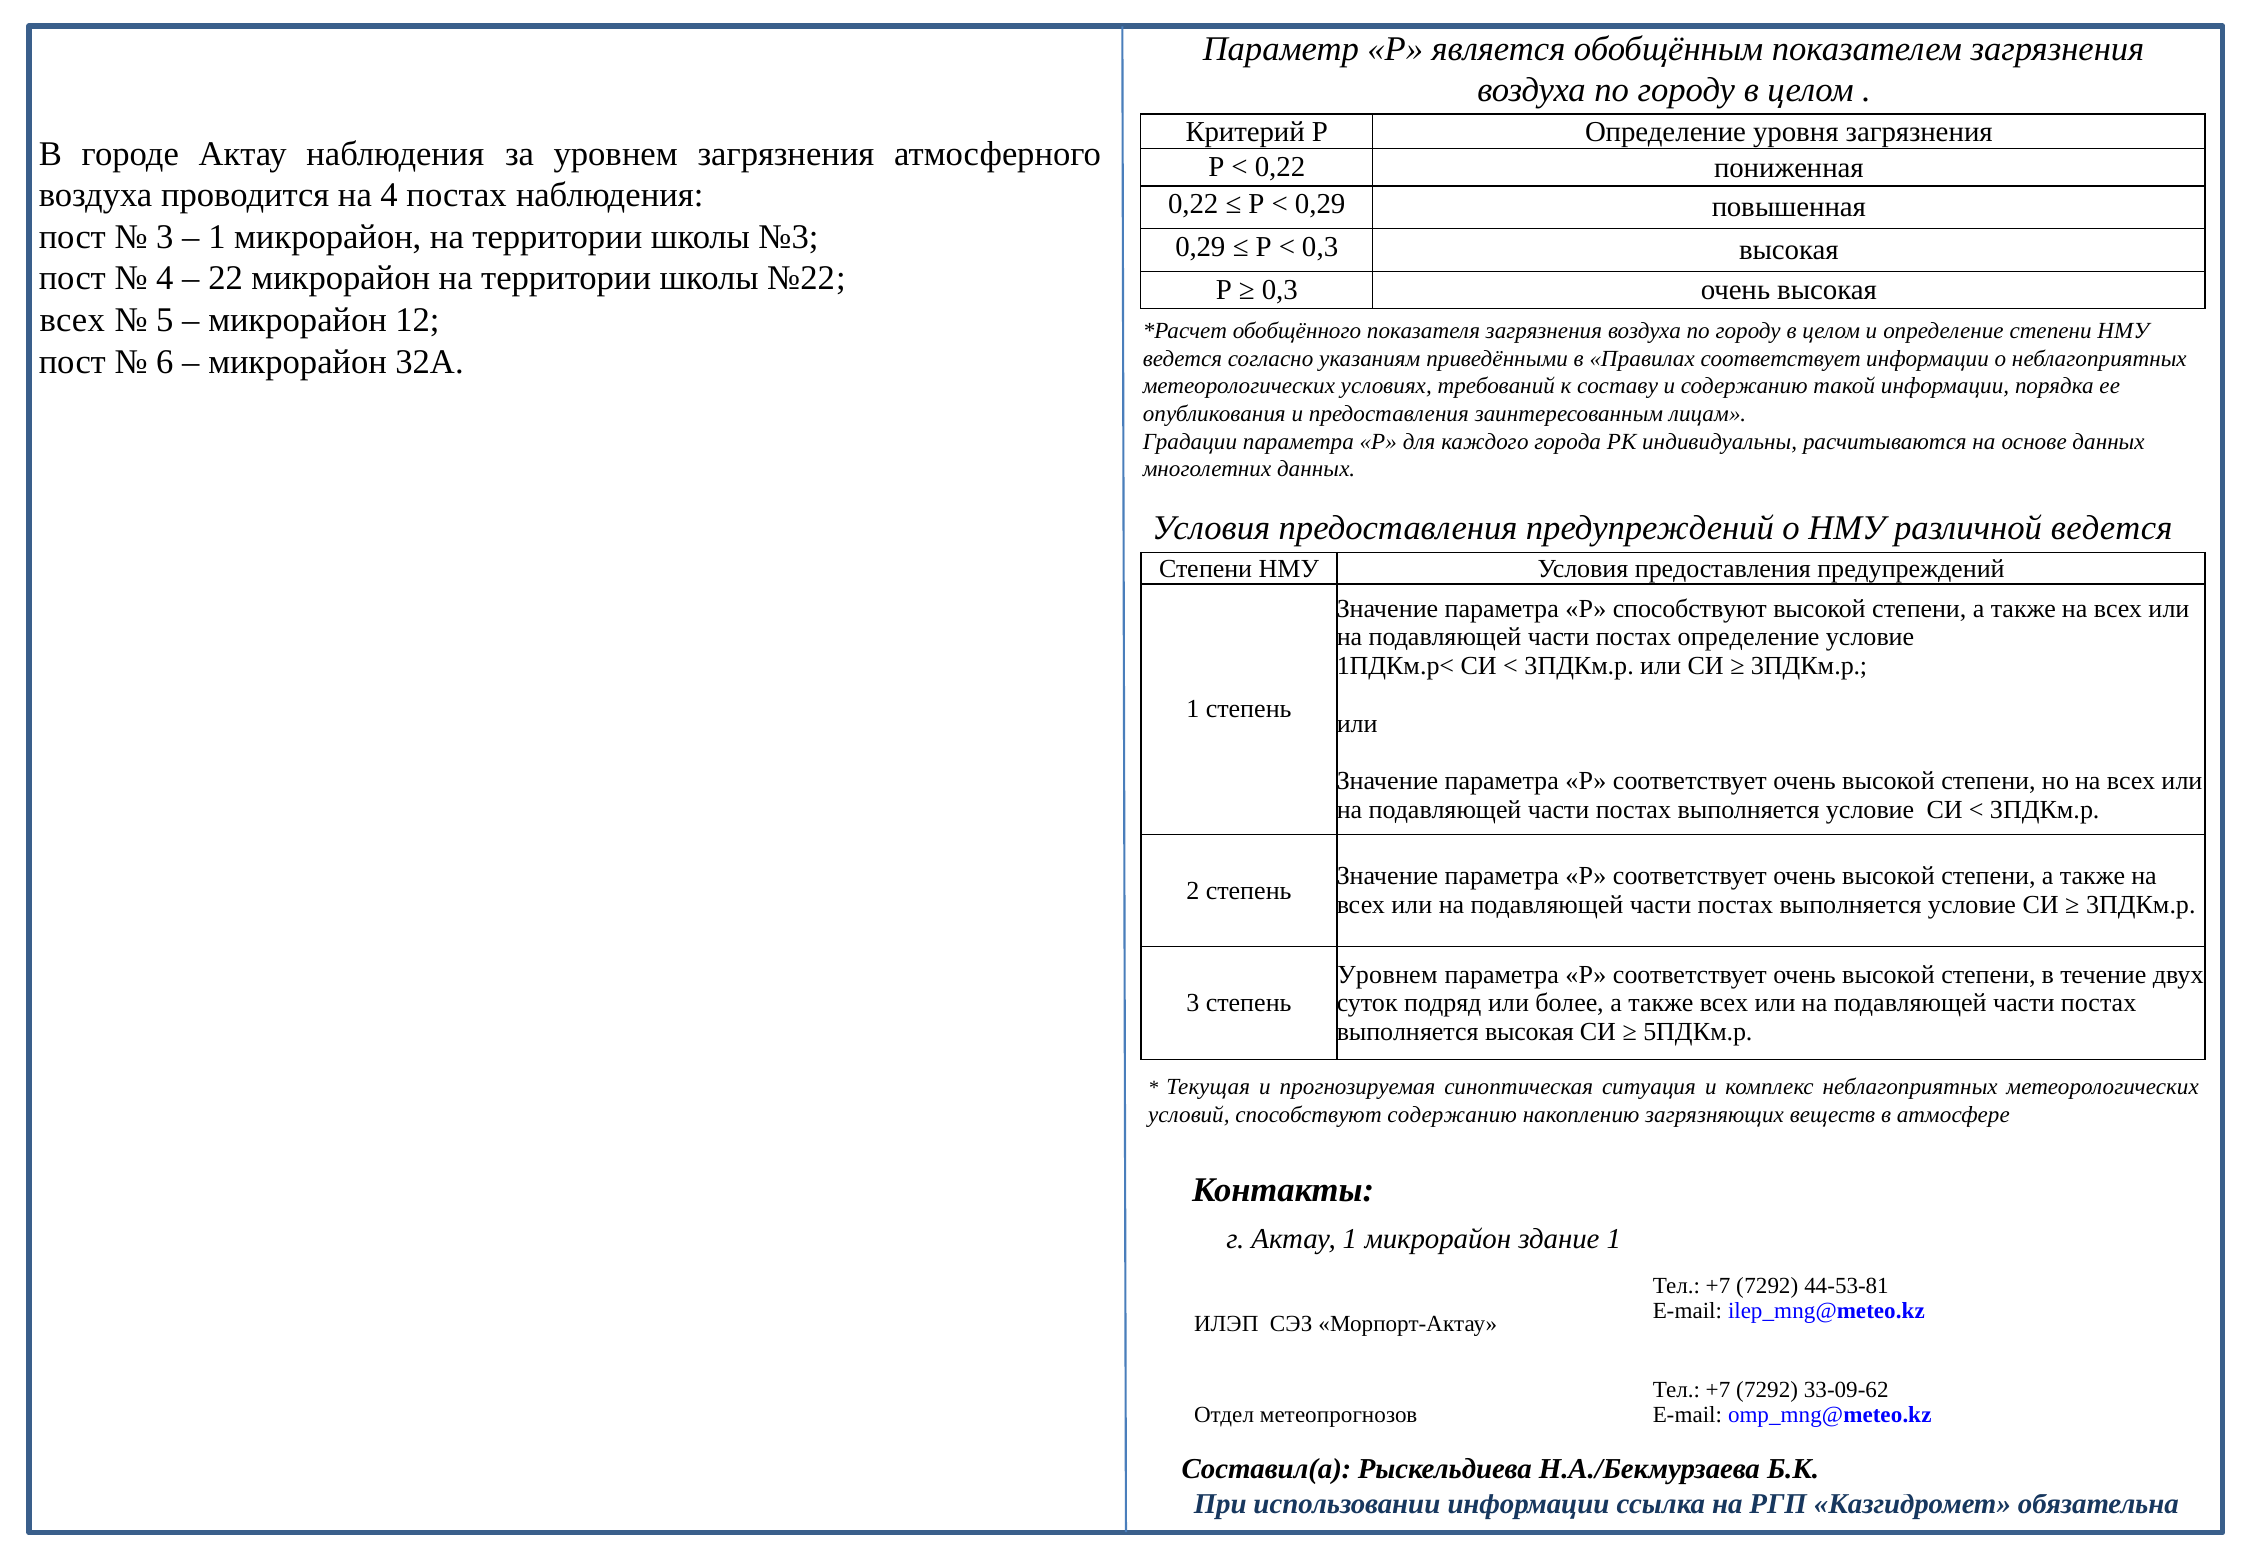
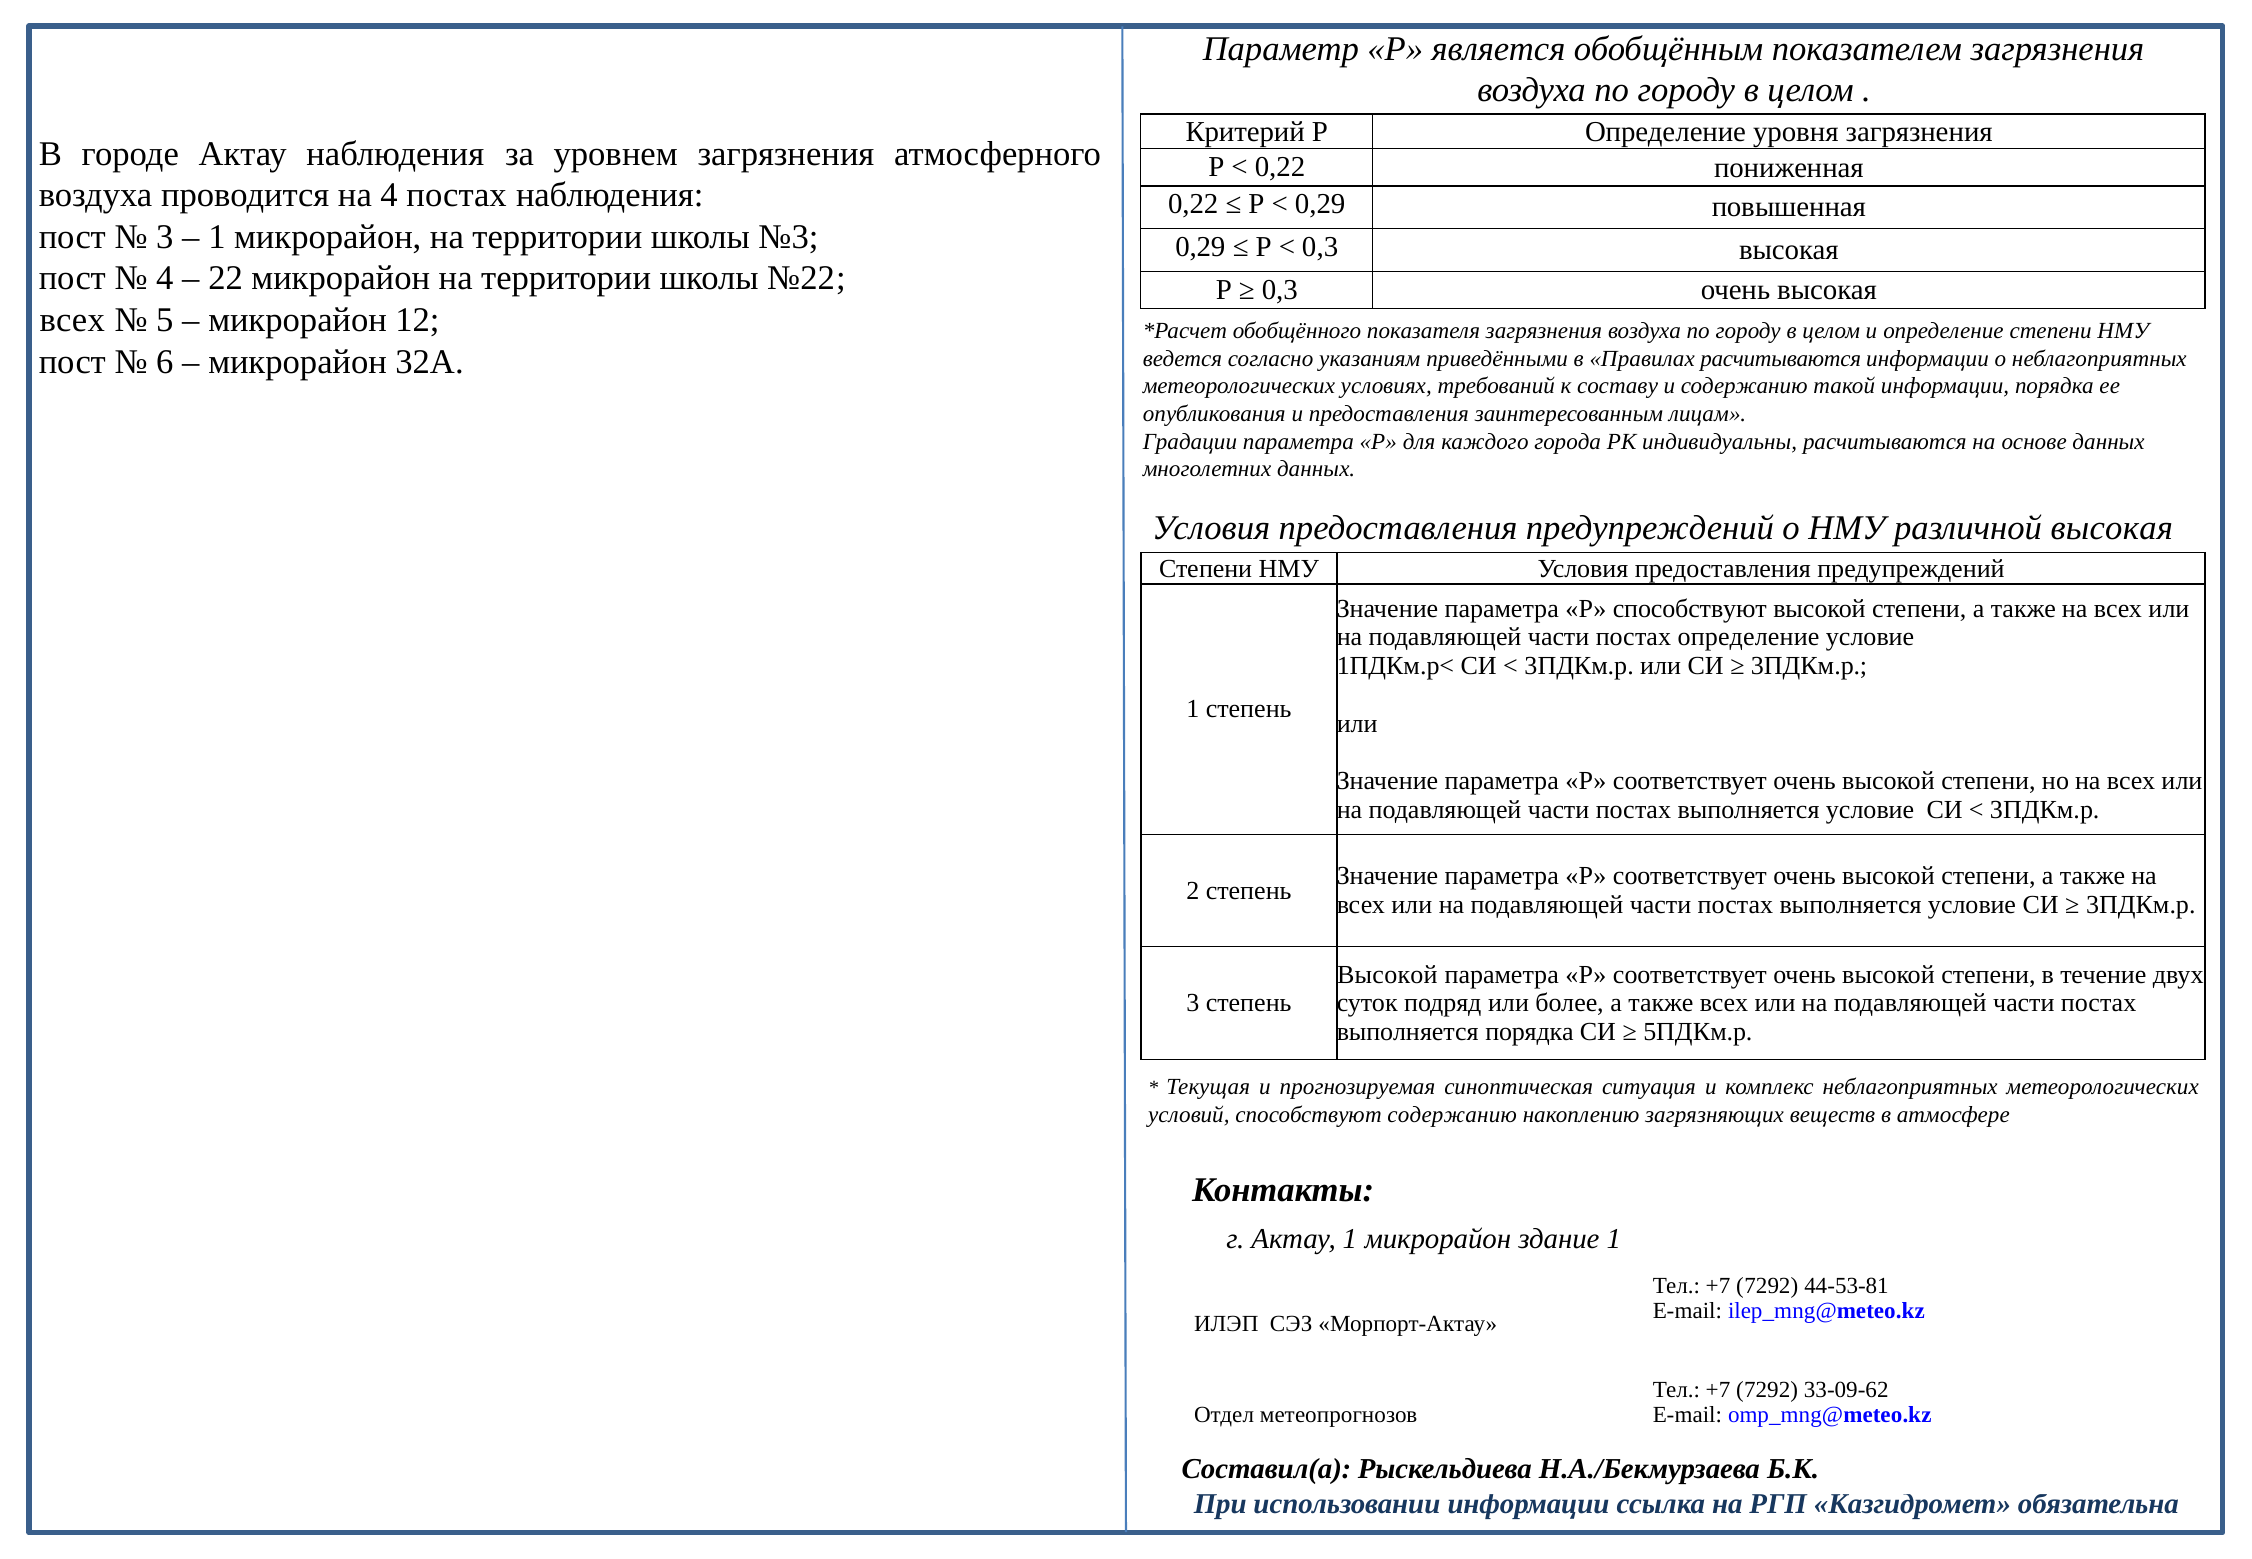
Правилах соответствует: соответствует -> расчитываются (1781, 358)
различной ведется: ведется -> высокая (2112, 528)
Уровнем: Уровнем -> Высокой (1387, 975)
выполняется высокая: высокая -> порядка (1529, 1032)
